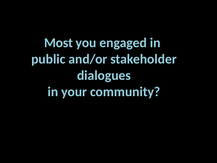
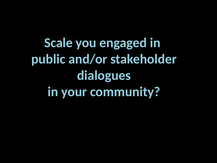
Most: Most -> Scale (58, 43)
